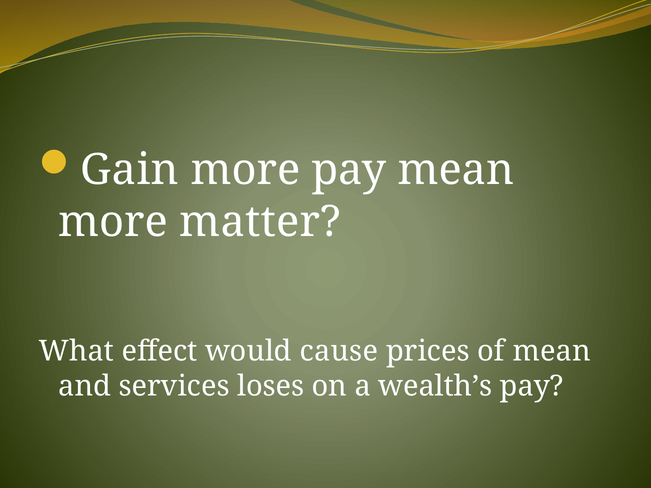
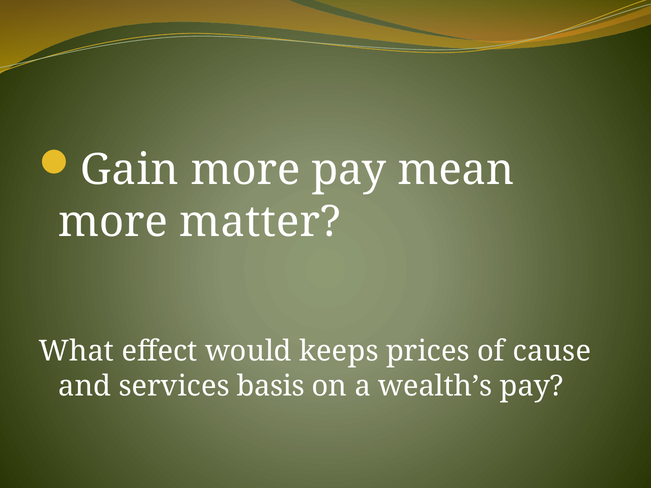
cause: cause -> keeps (339, 351)
of mean: mean -> cause (552, 351)
loses: loses -> basis (271, 386)
